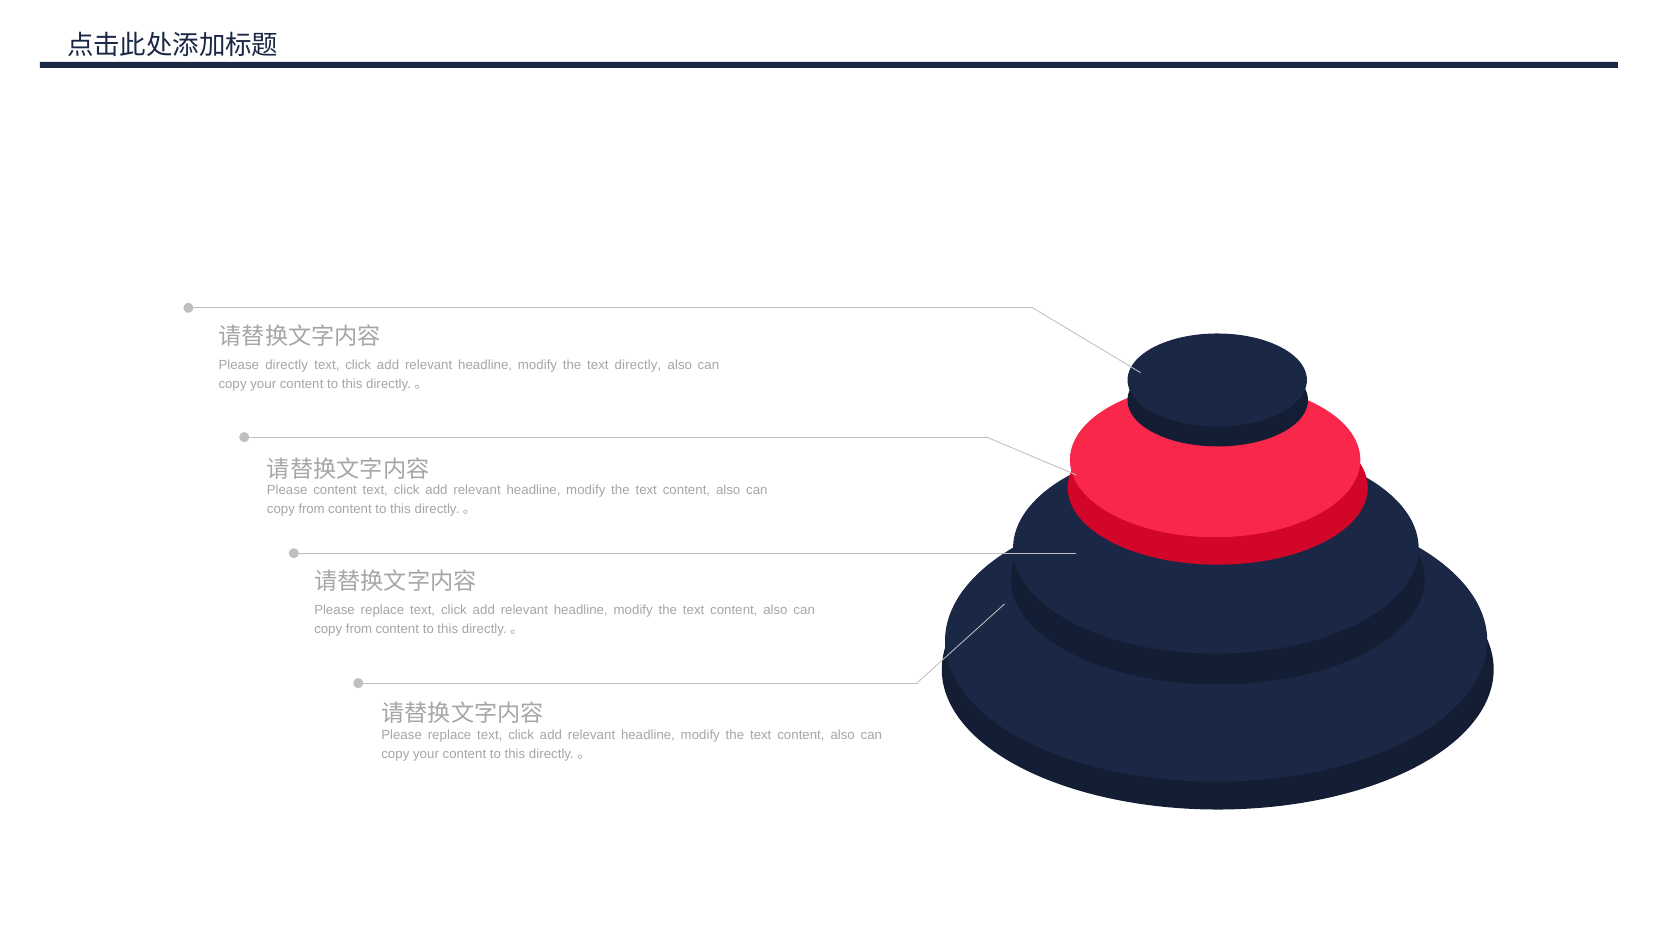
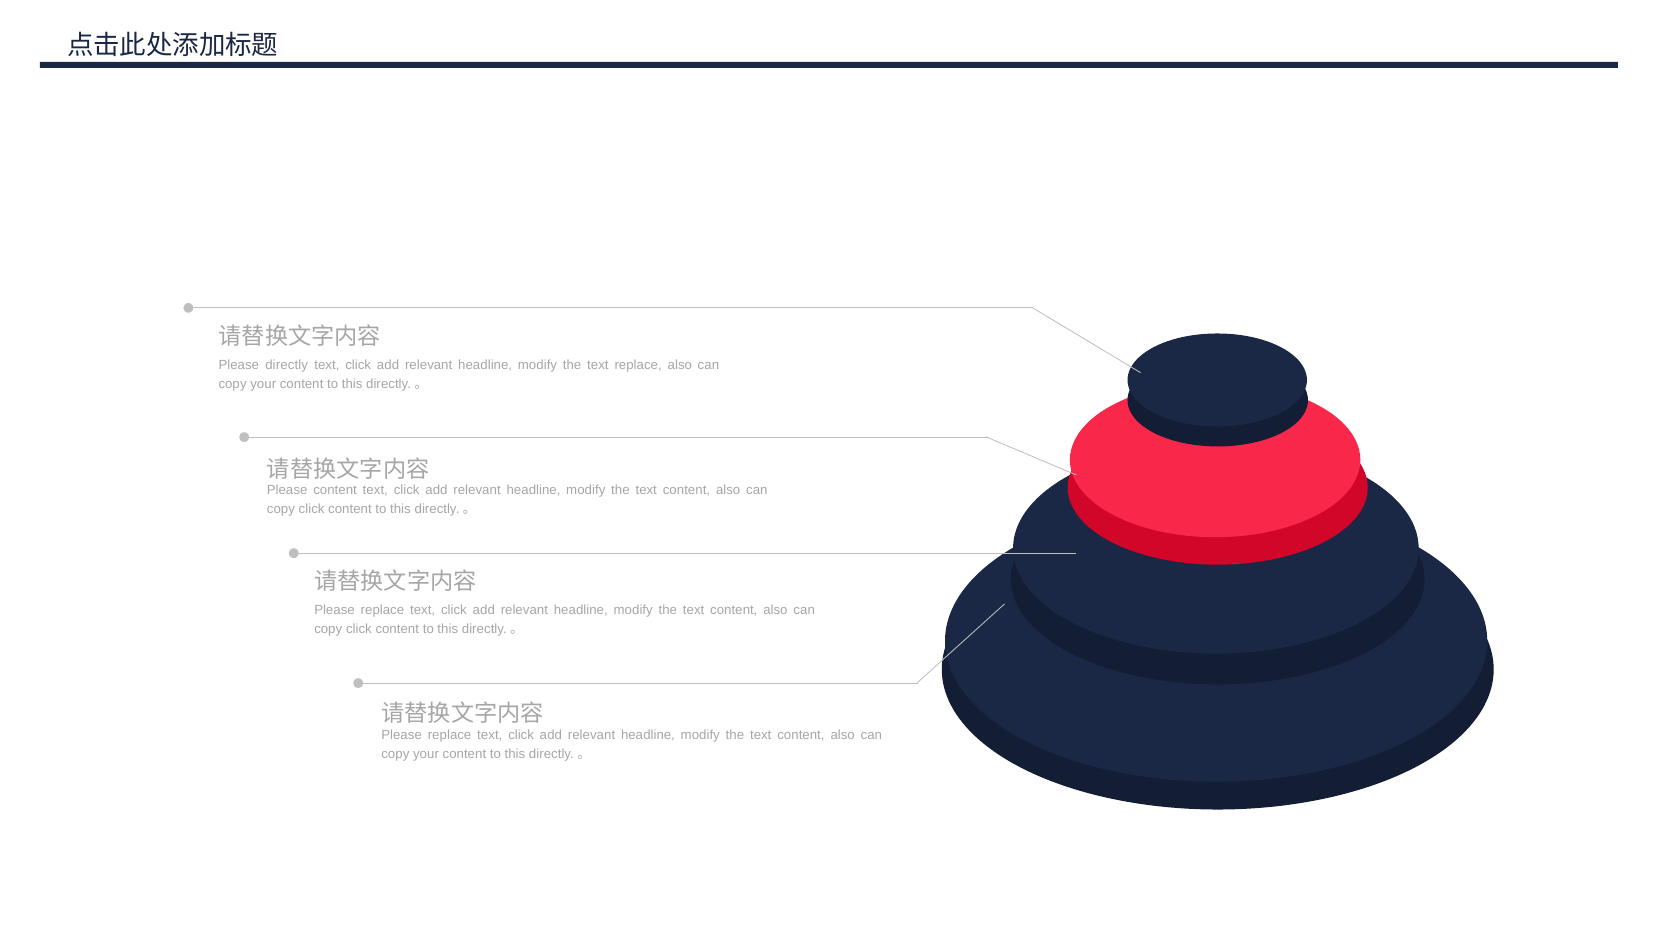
text directly: directly -> replace (638, 365)
from: from -> click (312, 509)
from: from -> click (359, 628)
